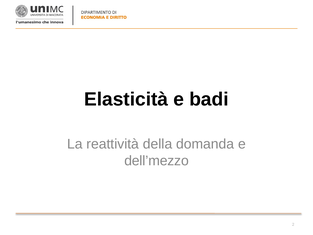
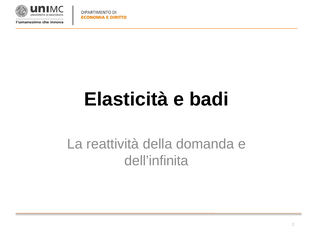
dell’mezzo: dell’mezzo -> dell’infinita (156, 161)
